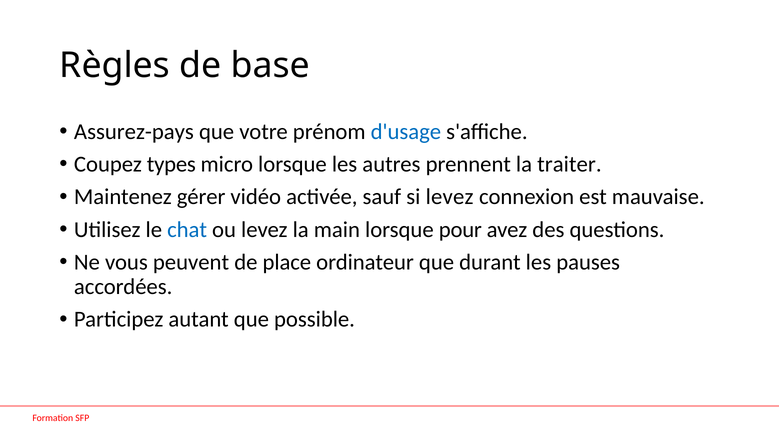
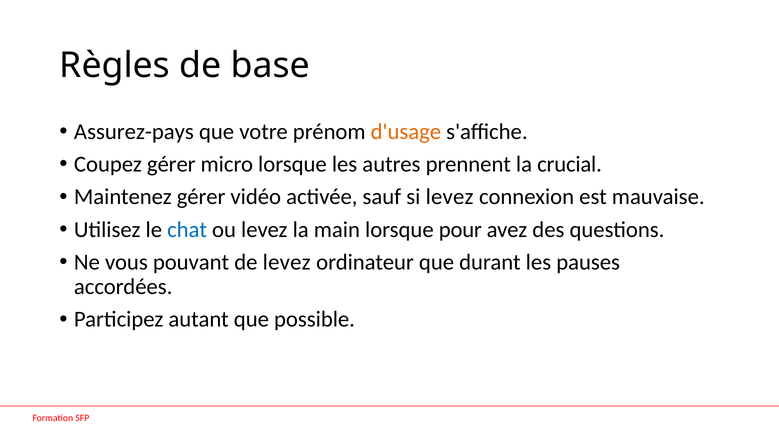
d'usage colour: blue -> orange (406, 132)
Coupez types: types -> gérer (171, 164)
traiter: traiter -> crucial (570, 164)
peuvent: peuvent -> pouvant (191, 262)
de place: place -> levez (287, 262)
